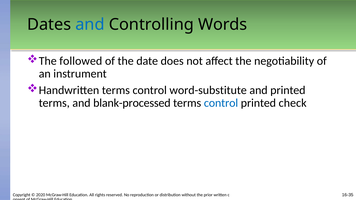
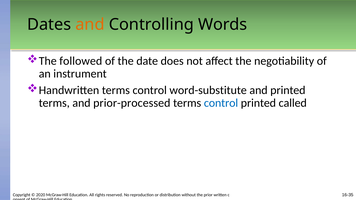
and colour: blue -> orange (90, 25)
blank-processed: blank-processed -> prior-processed (132, 103)
check: check -> called (293, 103)
